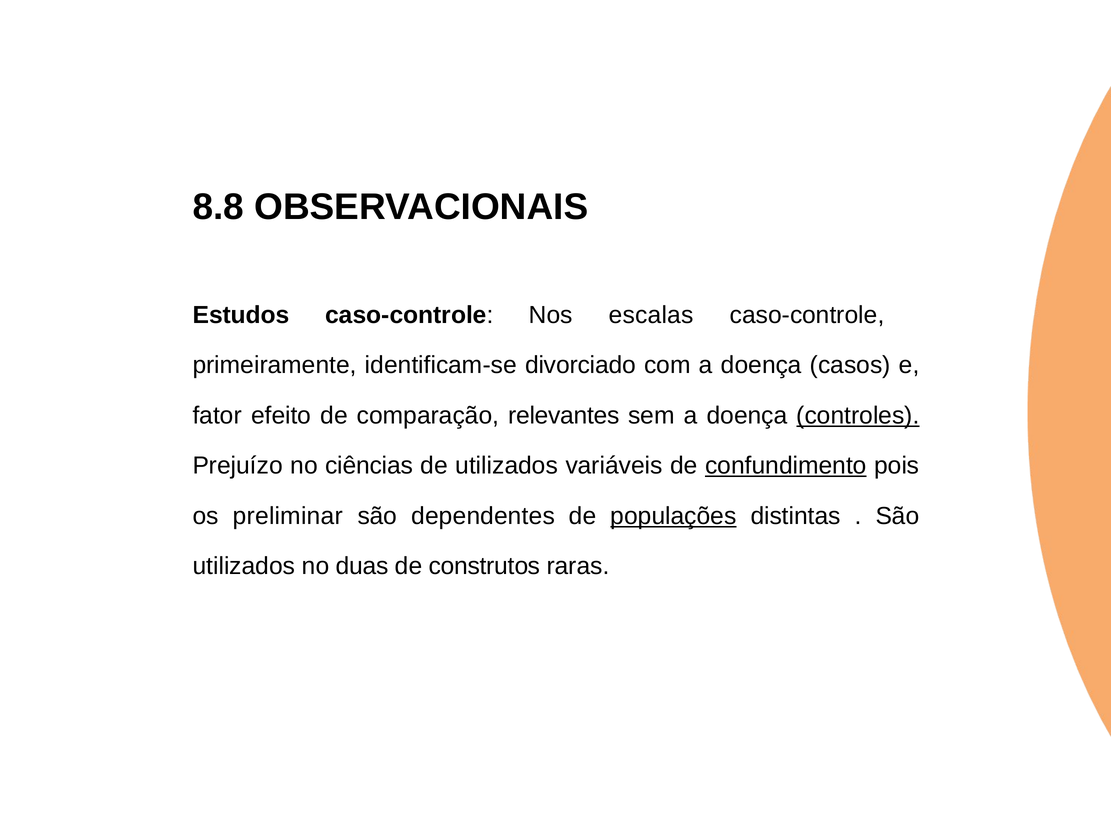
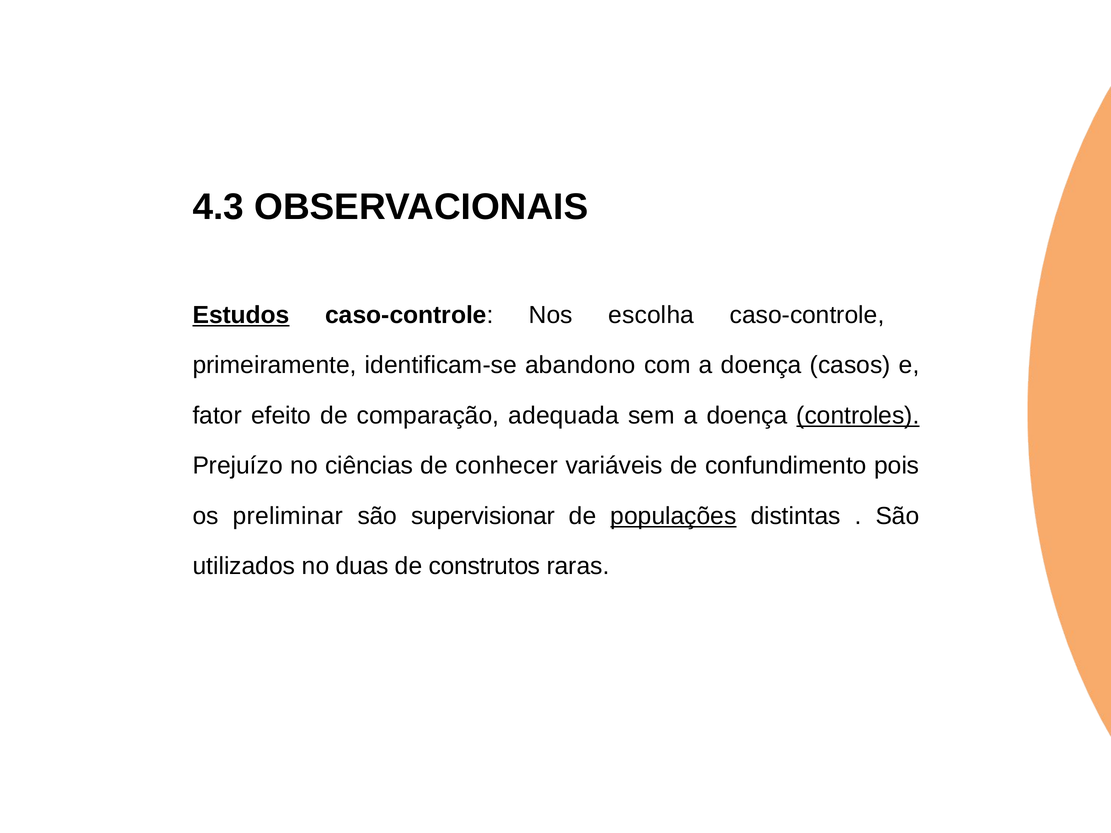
8.8: 8.8 -> 4.3 (218, 207)
Estudos underline: none -> present (241, 315)
escalas: escalas -> escolha (651, 315)
divorciado: divorciado -> abandono (580, 365)
relevantes: relevantes -> adequada (564, 416)
de utilizados: utilizados -> conhecer (507, 466)
confundimento underline: present -> none (786, 466)
dependentes: dependentes -> supervisionar (483, 516)
